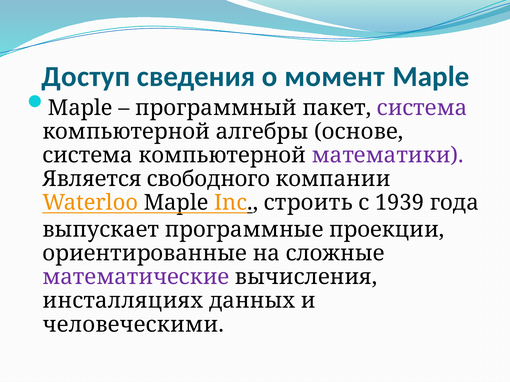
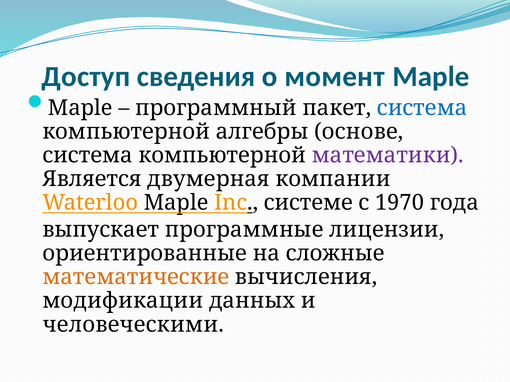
система colour: purple -> blue (422, 108)
свободного: свободного -> двумерная (208, 179)
строить: строить -> системе (308, 203)
1939: 1939 -> 1970 (400, 203)
проекции: проекции -> лицензии (387, 230)
математические colour: purple -> orange (136, 277)
инсталляциях: инсталляциях -> модификации (123, 301)
